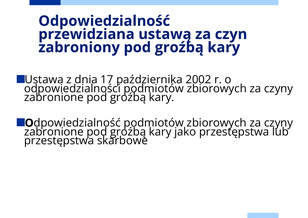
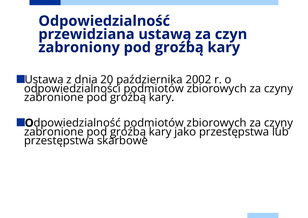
17: 17 -> 20 (107, 80)
